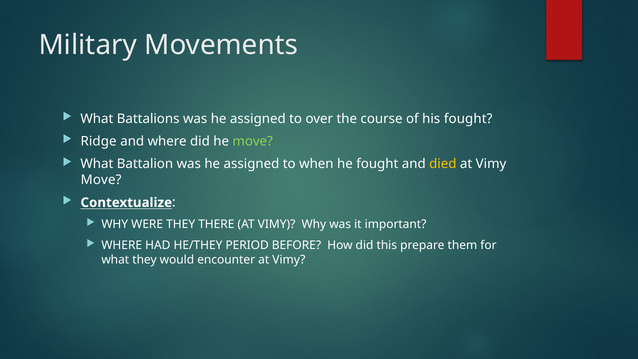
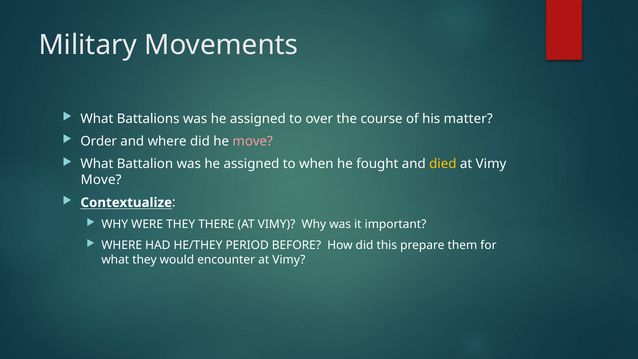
his fought: fought -> matter (468, 119)
Ridge: Ridge -> Order (99, 141)
move colour: light green -> pink (253, 141)
